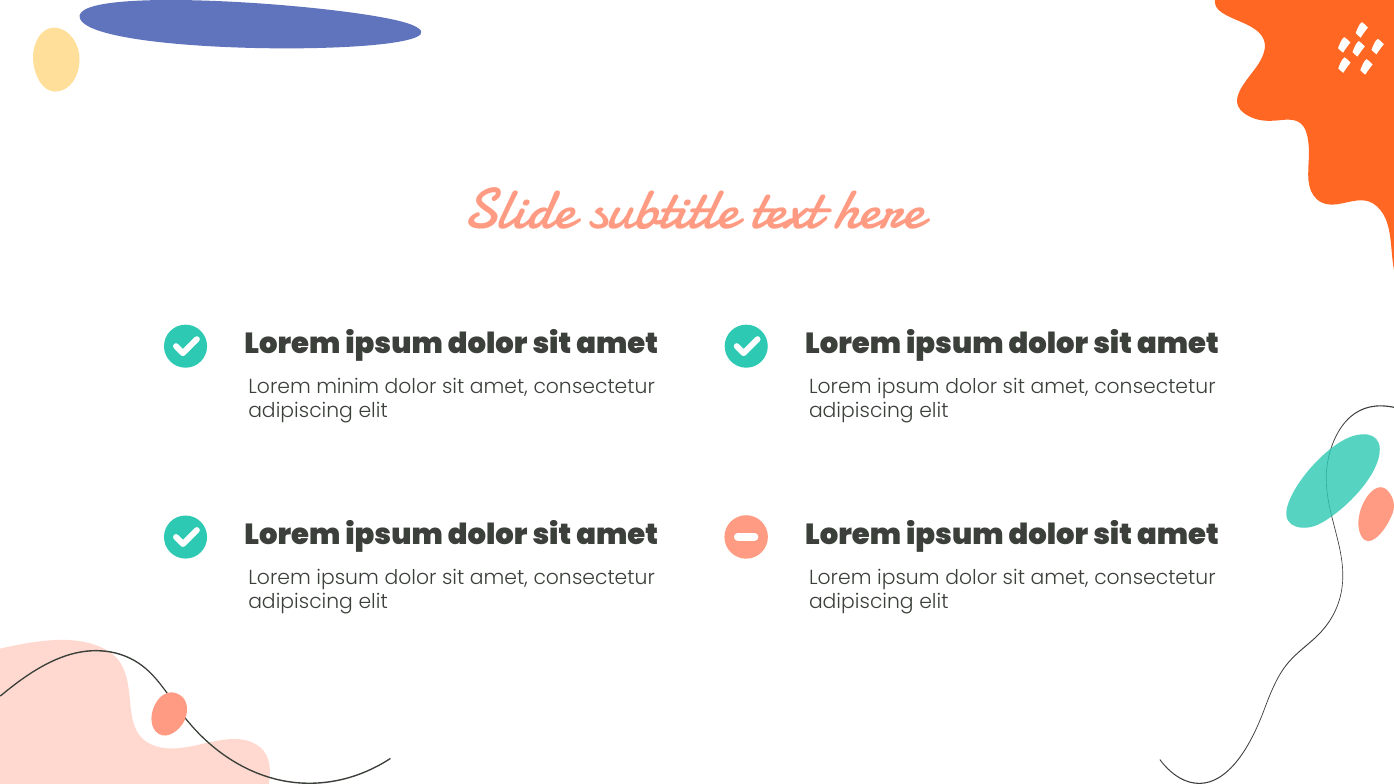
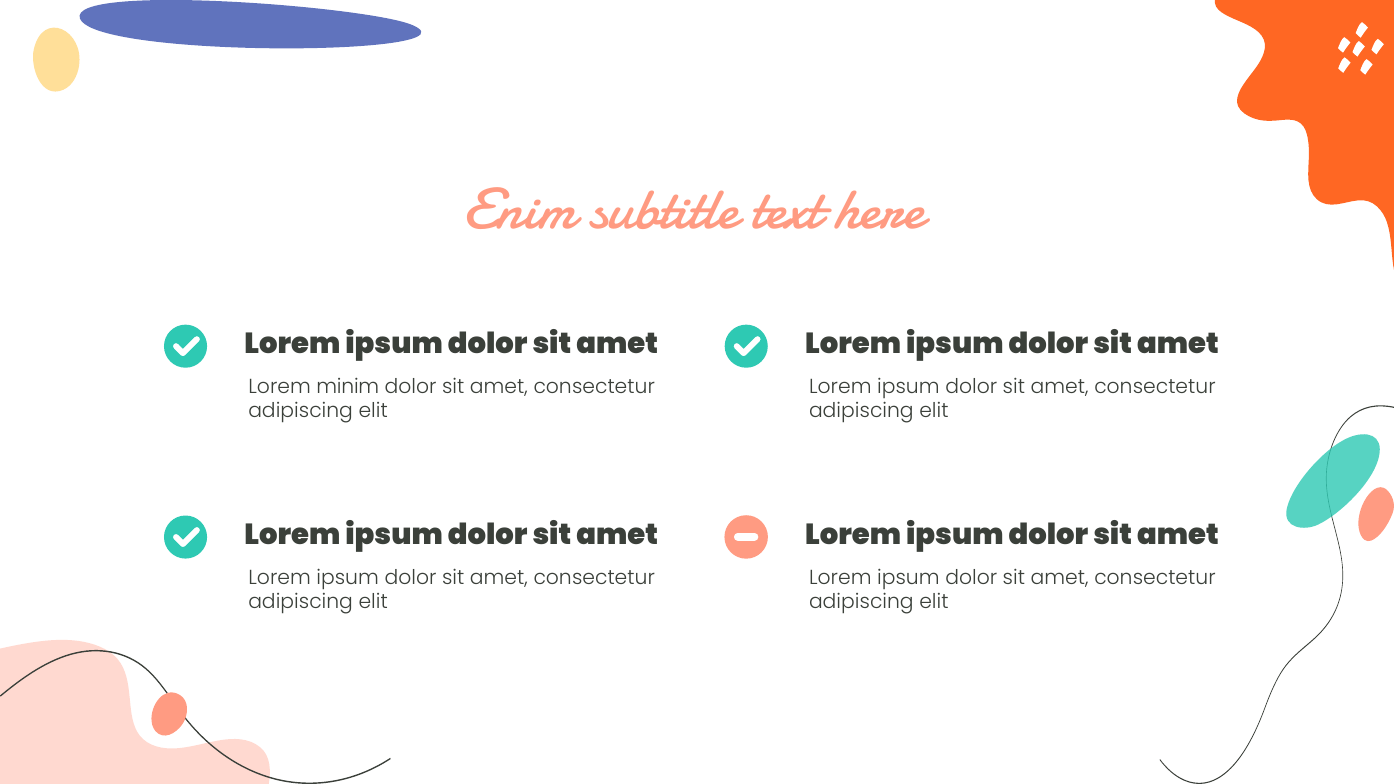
Slide: Slide -> Enim (519, 210)
